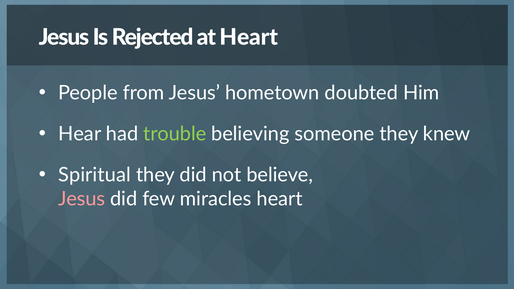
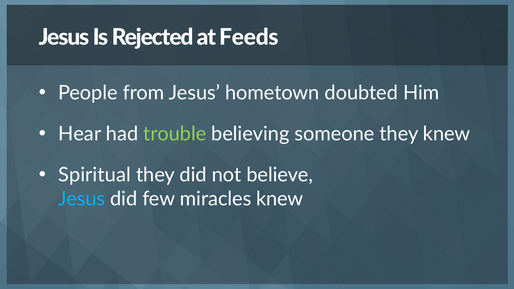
at Heart: Heart -> Feeds (249, 37)
Jesus colour: pink -> light blue (82, 199)
miracles heart: heart -> knew (280, 199)
